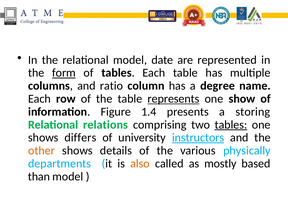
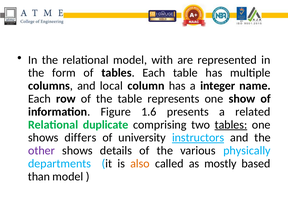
date: date -> with (162, 60)
form underline: present -> none (64, 73)
ratio: ratio -> local (111, 86)
degree: degree -> integer (218, 86)
represents underline: present -> none (173, 99)
1.4: 1.4 -> 1.6 (149, 112)
storing: storing -> related (253, 112)
relations: relations -> duplicate (106, 125)
other colour: orange -> purple (41, 151)
